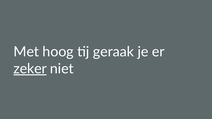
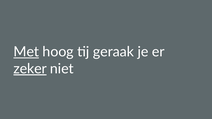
Met underline: none -> present (26, 52)
